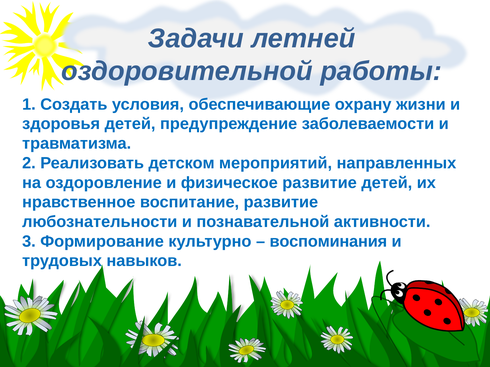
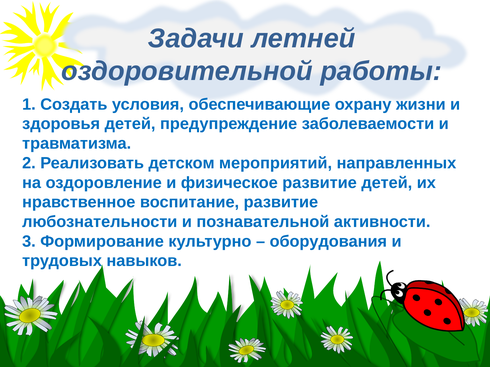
воспоминания: воспоминания -> оборудования (328, 242)
